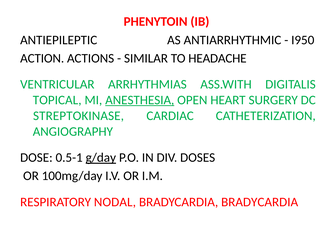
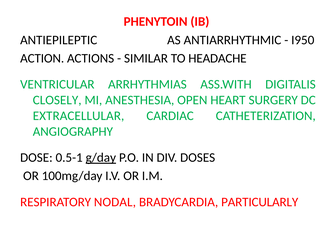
TOPICAL: TOPICAL -> CLOSELY (57, 100)
ANESTHESIA underline: present -> none (140, 100)
STREPTOKINASE: STREPTOKINASE -> EXTRACELLULAR (79, 116)
BRADYCARDIA BRADYCARDIA: BRADYCARDIA -> PARTICULARLY (260, 202)
